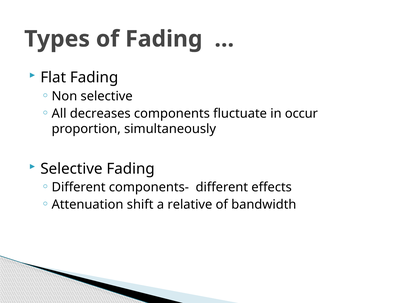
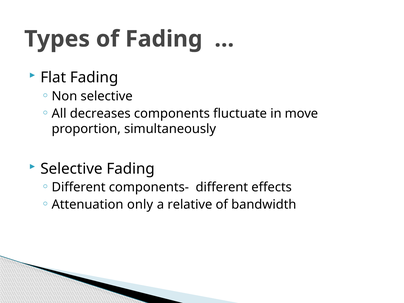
occur: occur -> move (301, 113)
shift: shift -> only (140, 205)
